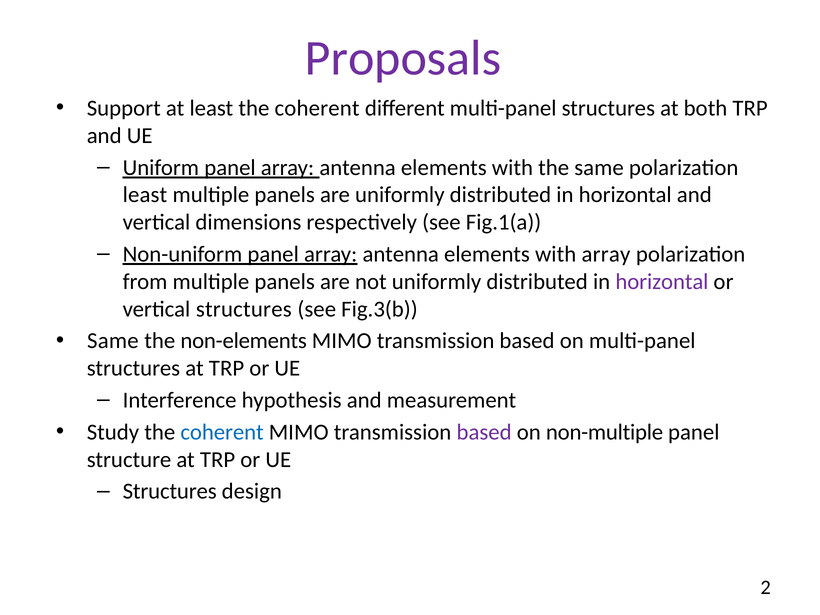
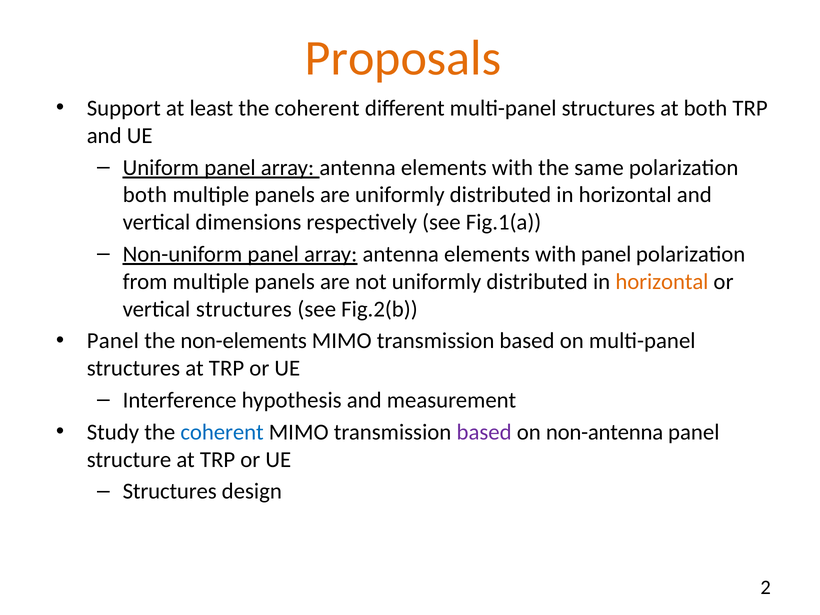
Proposals colour: purple -> orange (403, 58)
least: least -> both (145, 195)
with array: array -> panel (606, 254)
horizontal colour: purple -> orange (662, 282)
Fig.3(b: Fig.3(b -> Fig.2(b (379, 309)
Same: Same -> Panel (113, 341)
non-multiple: non-multiple -> non-antenna (605, 432)
